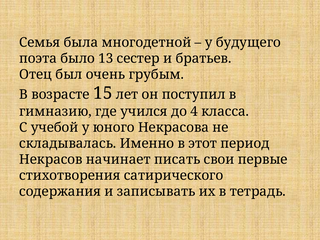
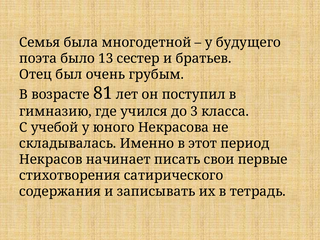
15: 15 -> 81 (103, 93)
4: 4 -> 3 (194, 111)
